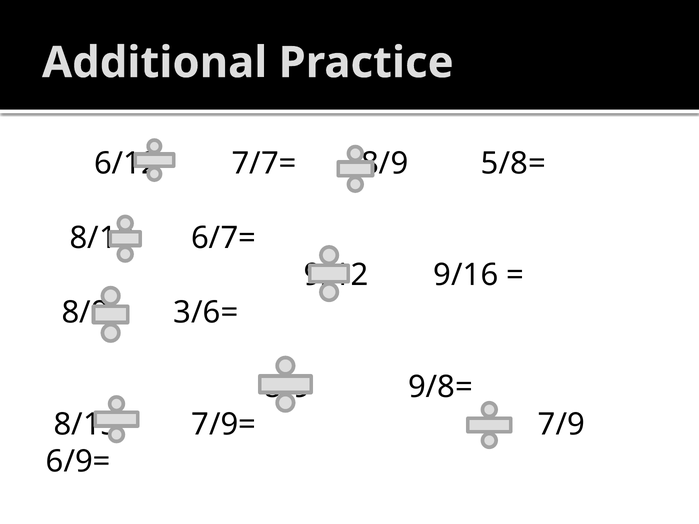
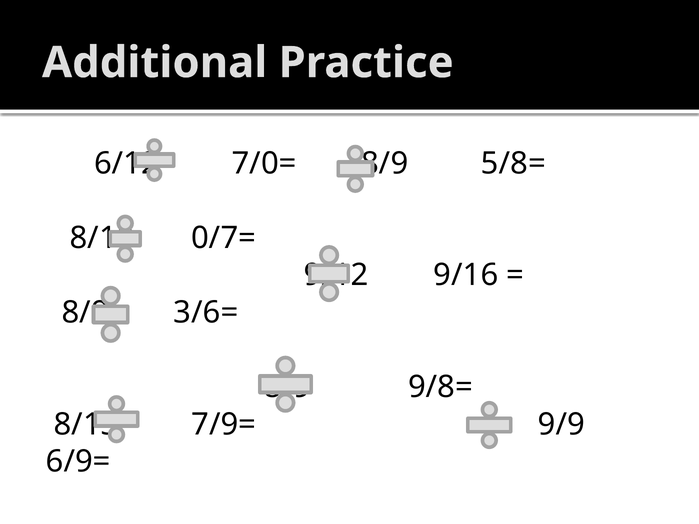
7/7=: 7/7= -> 7/0= (264, 164)
6/7=: 6/7= -> 0/7= (224, 238)
7/9: 7/9 -> 9/9 (561, 425)
